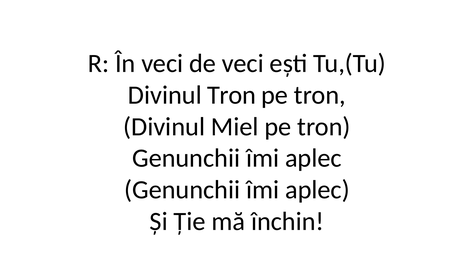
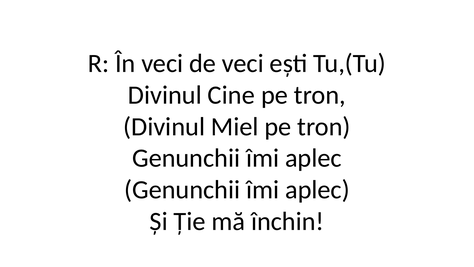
Divinul Tron: Tron -> Cine (231, 95)
